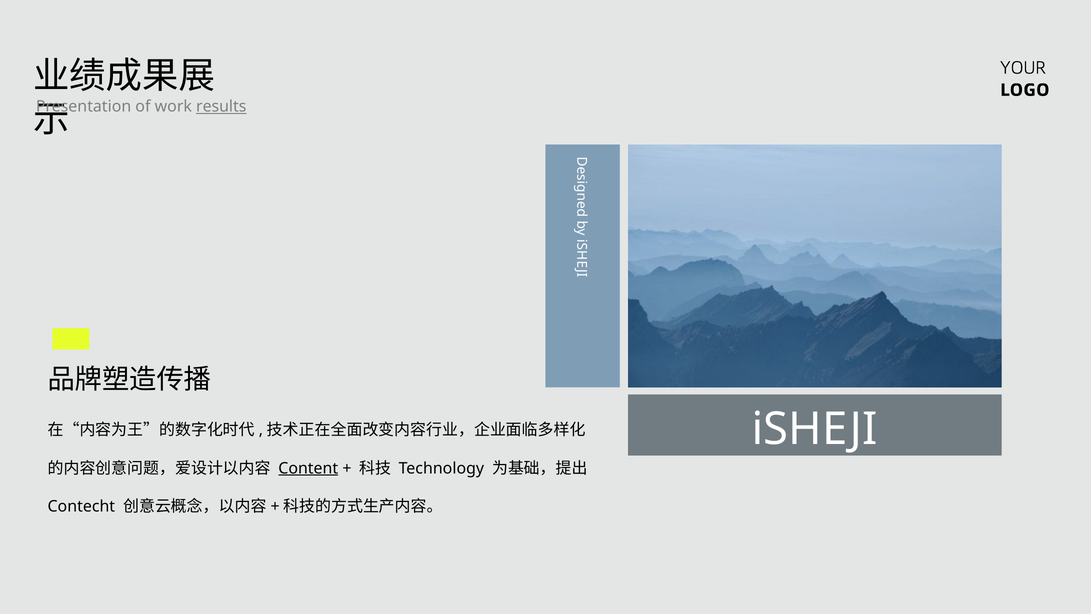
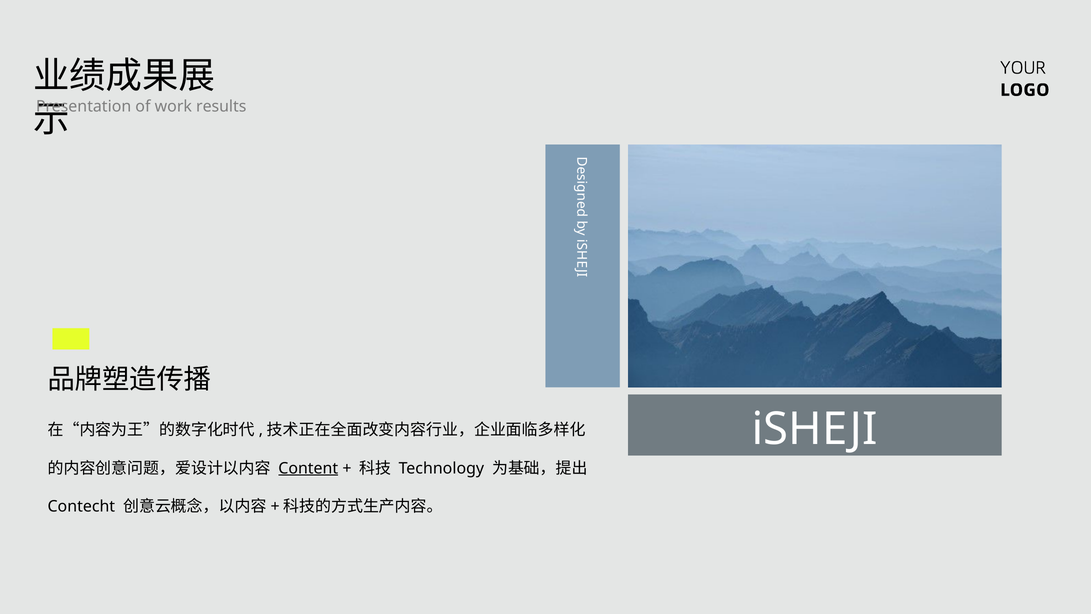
results underline: present -> none (221, 107)
